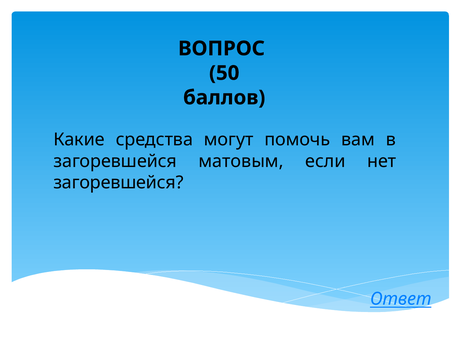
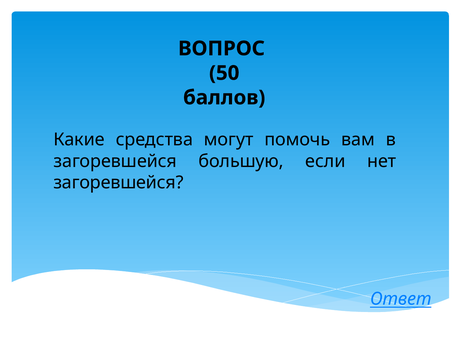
матовым: матовым -> большую (241, 161)
